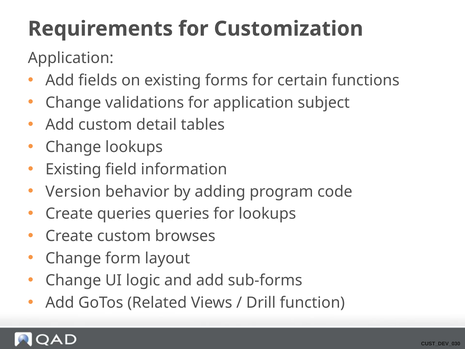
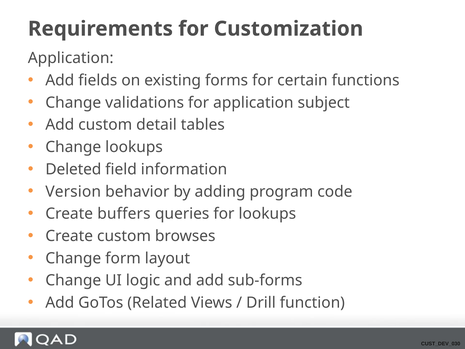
Existing: Existing -> Deleted (73, 169)
Create queries: queries -> buffers (124, 214)
